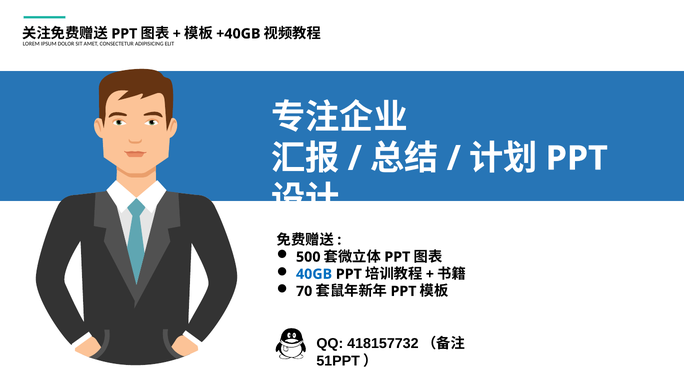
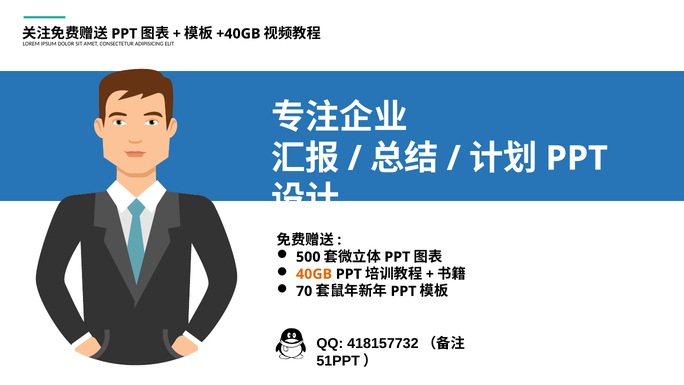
40GB colour: blue -> orange (314, 274)
